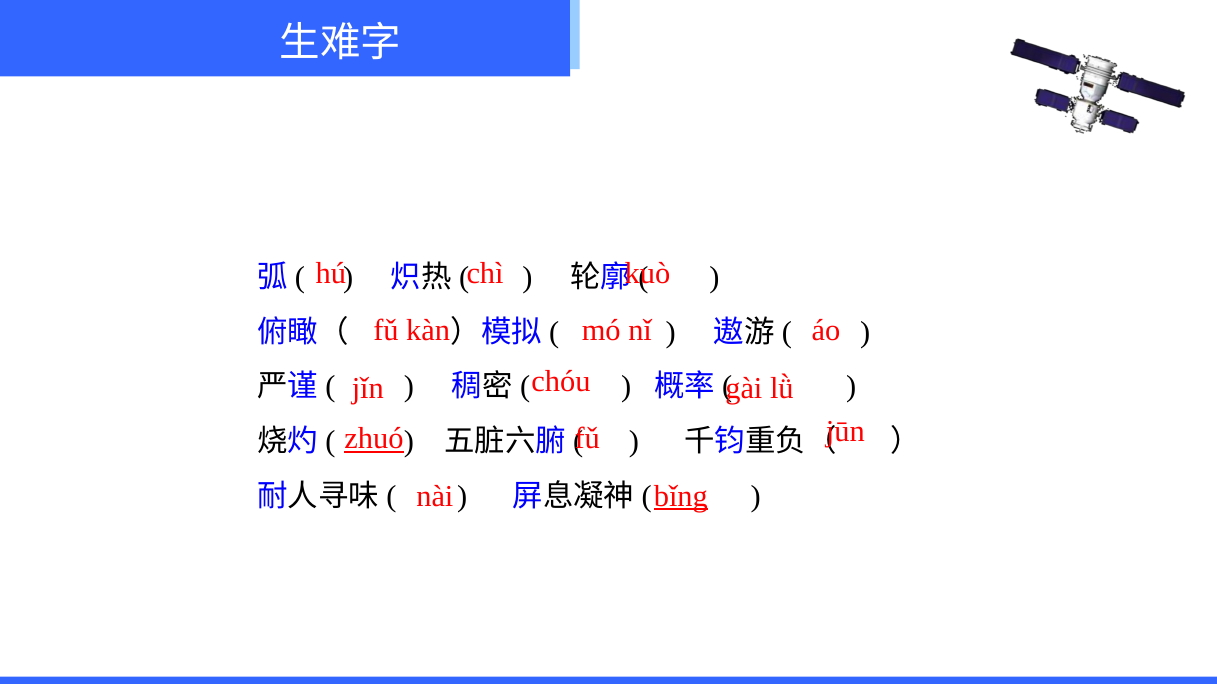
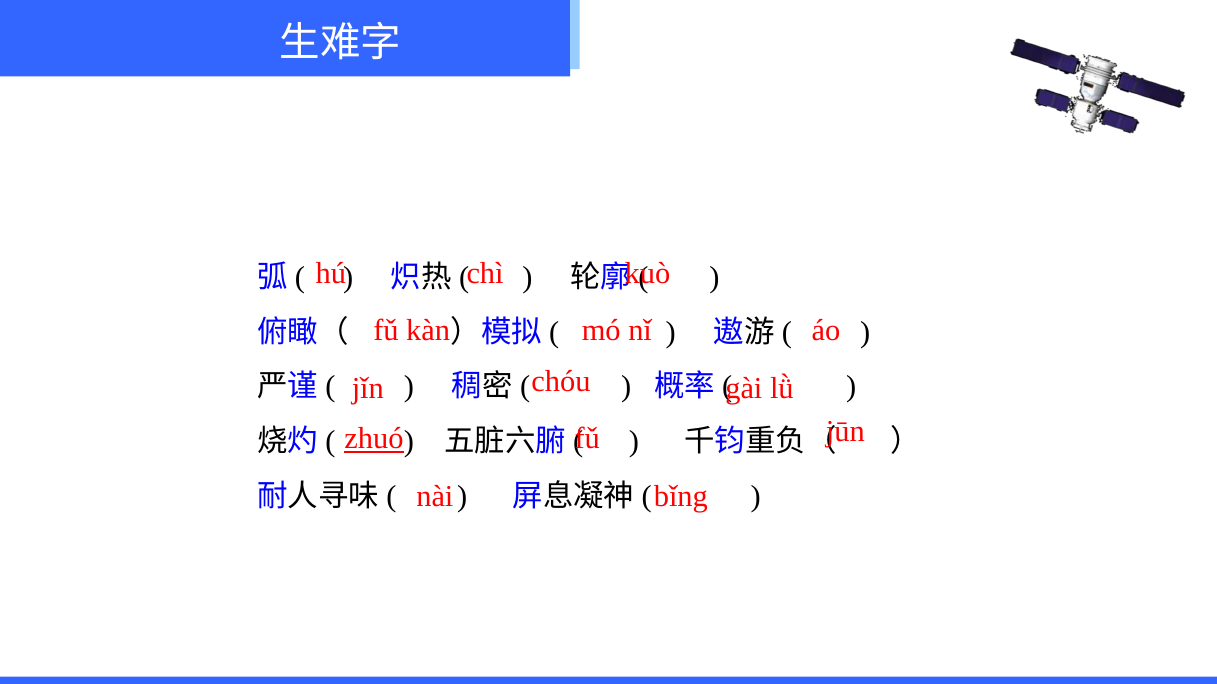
bǐng underline: present -> none (681, 496)
